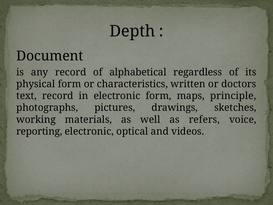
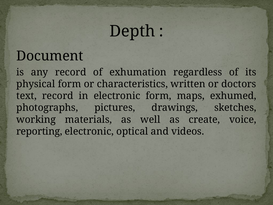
alphabetical: alphabetical -> exhumation (138, 72)
principle: principle -> exhumed (233, 96)
refers: refers -> create (204, 119)
